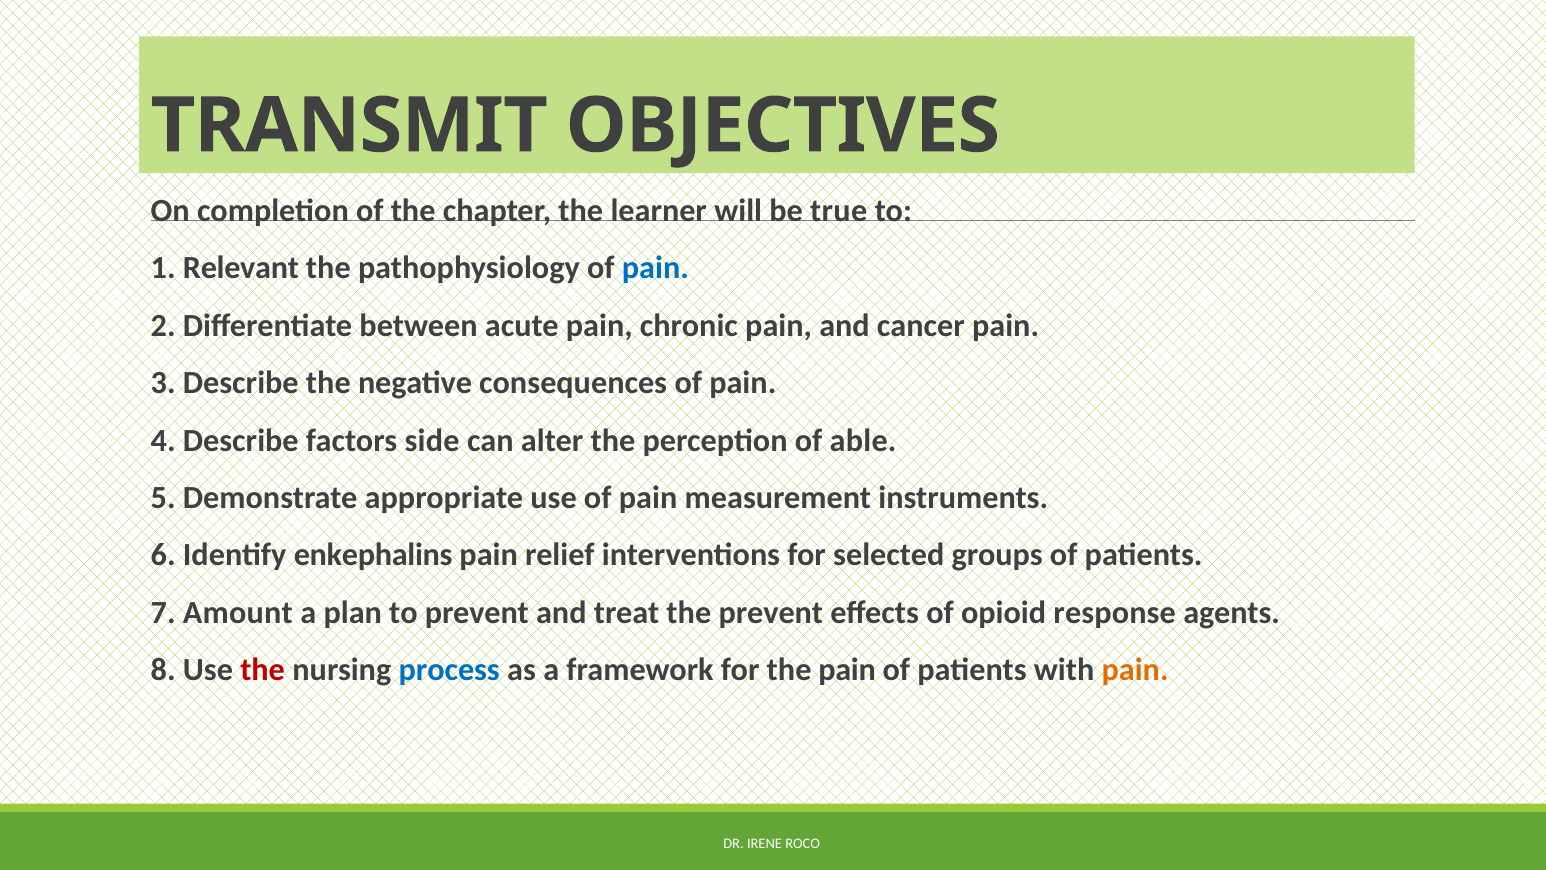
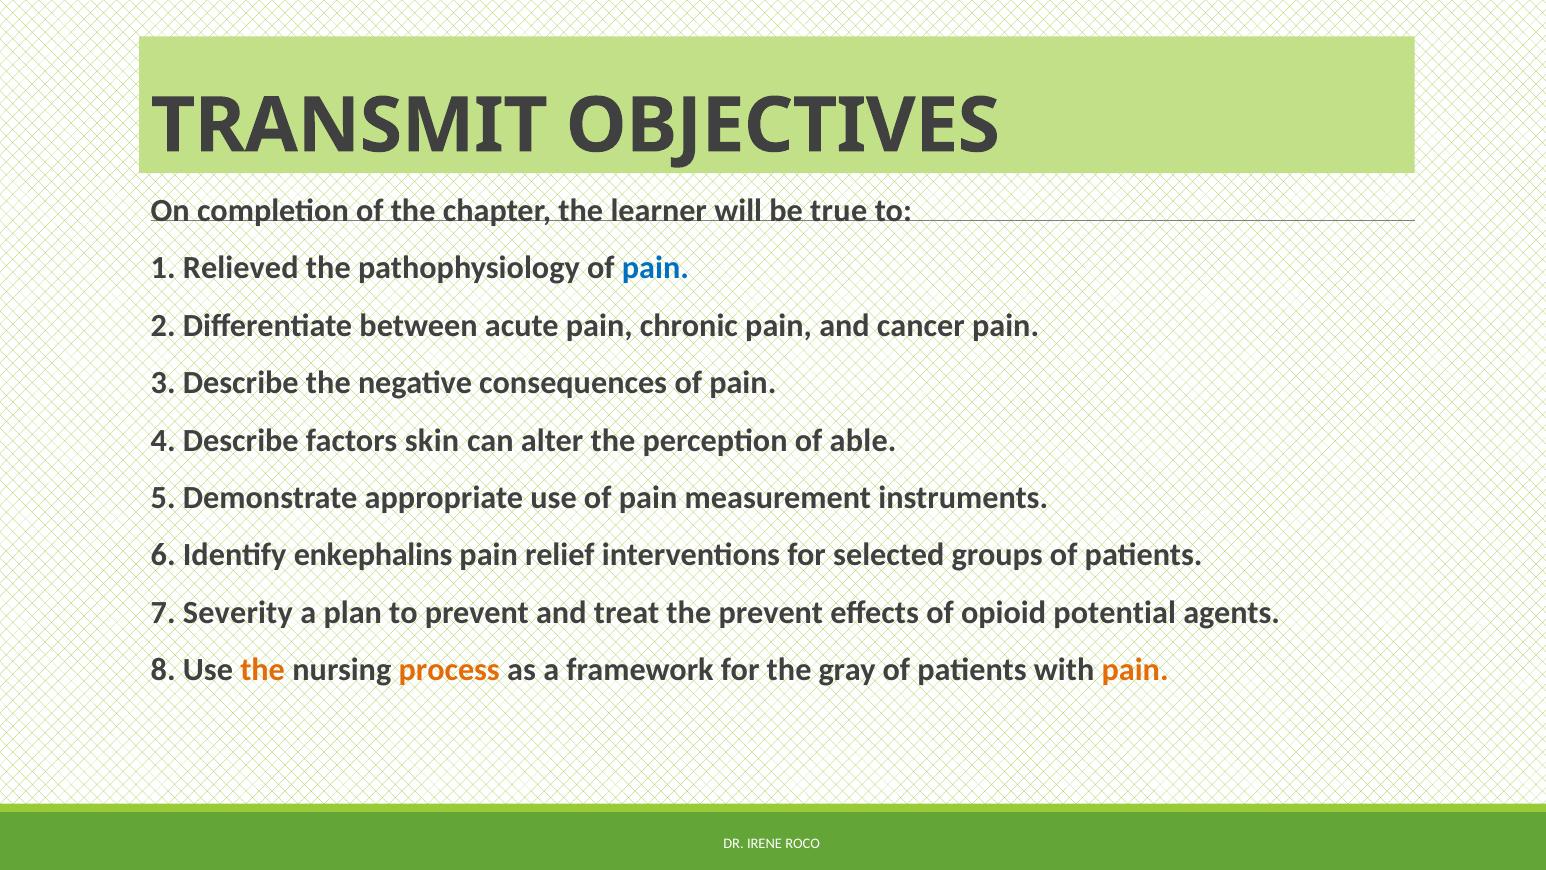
Relevant: Relevant -> Relieved (241, 268)
side: side -> skin (432, 440)
Amount: Amount -> Severity (238, 612)
response: response -> potential (1115, 612)
the colour: red -> orange (263, 670)
process colour: blue -> orange (449, 670)
the pain: pain -> gray (847, 670)
